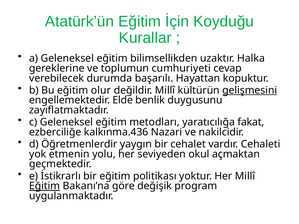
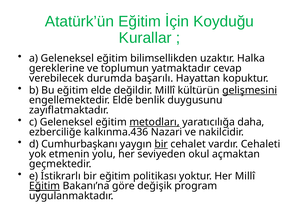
cumhuriyeti: cumhuriyeti -> yatmaktadır (181, 68)
eğitim olur: olur -> elde (101, 90)
metodları underline: none -> present (155, 122)
fakat: fakat -> daha (251, 122)
Öğretmenlerdir: Öğretmenlerdir -> Cumhurbaşkanı (79, 144)
bir underline: none -> present (161, 144)
